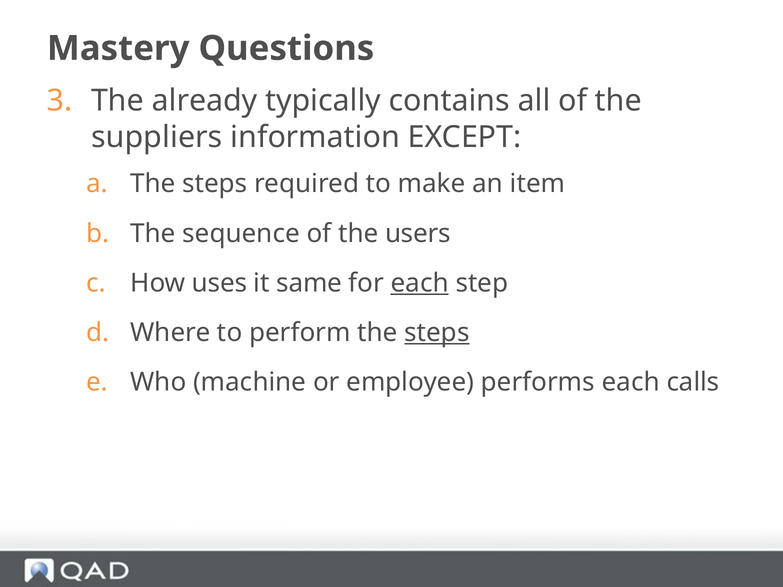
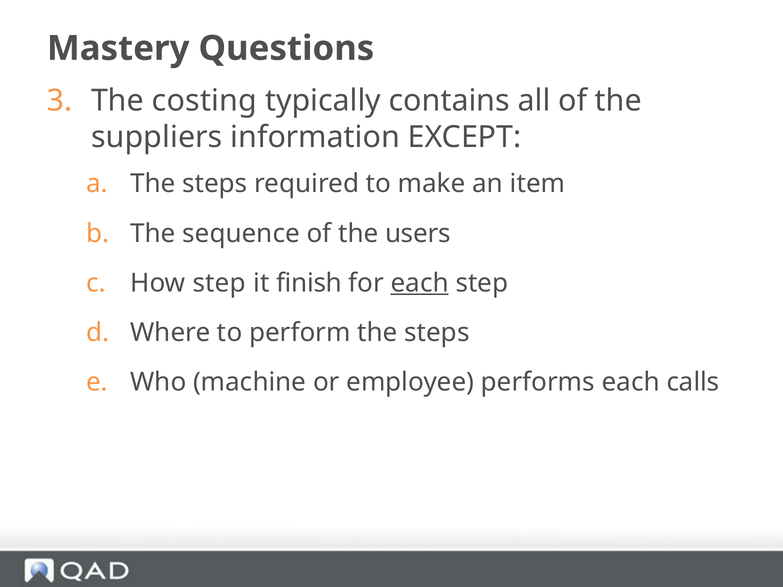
already: already -> costing (204, 101)
How uses: uses -> step (219, 283)
same: same -> finish (309, 283)
steps underline: present -> none (437, 333)
